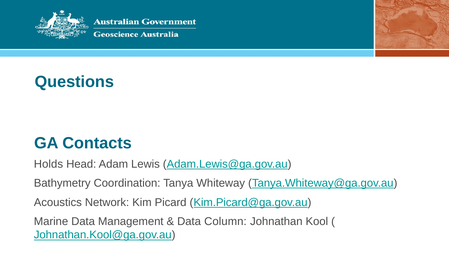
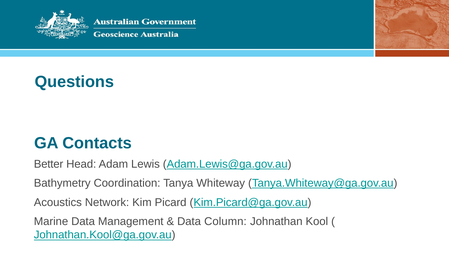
Holds: Holds -> Better (49, 164)
